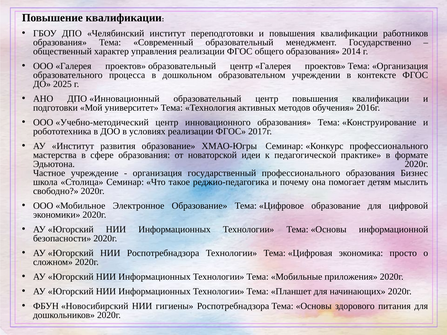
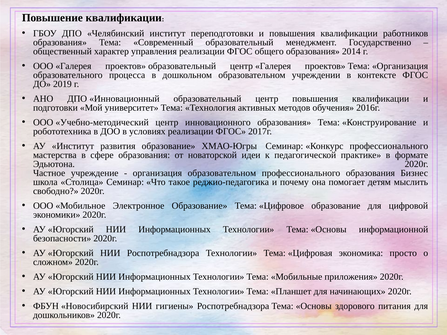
2025: 2025 -> 2019 (62, 84)
организация государственный: государственный -> образовательном (222, 173)
